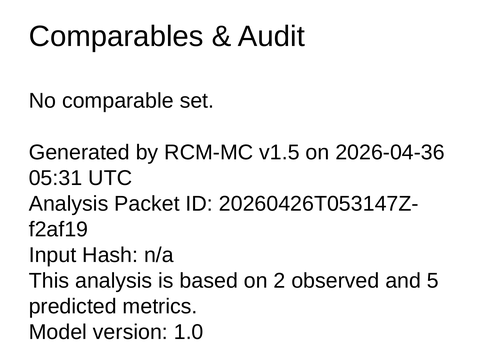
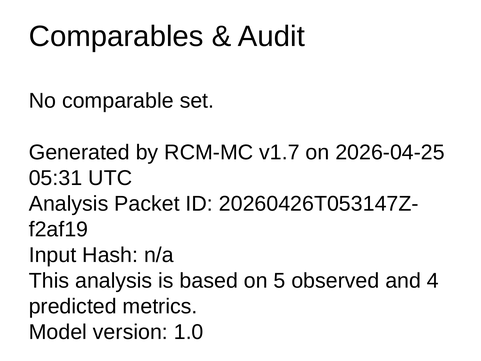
v1.5: v1.5 -> v1.7 (279, 152)
2026-04-36: 2026-04-36 -> 2026-04-25 (390, 152)
2: 2 -> 5 (280, 280)
5: 5 -> 4 (433, 280)
